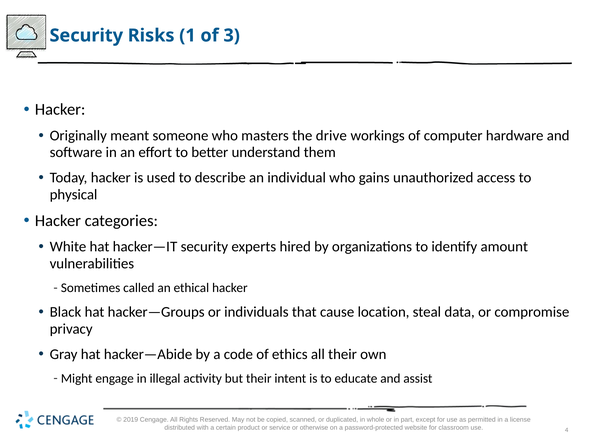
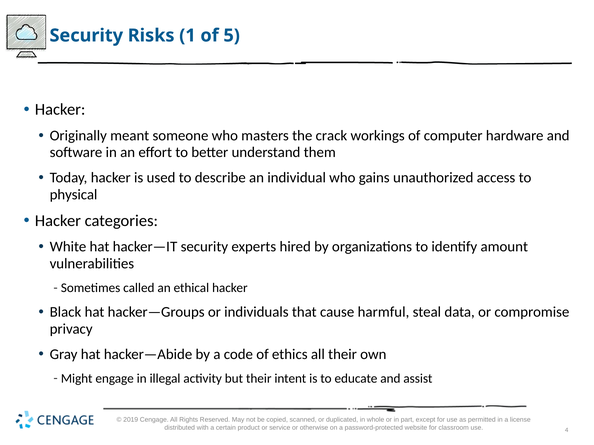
3: 3 -> 5 (232, 36)
drive: drive -> crack (331, 136)
location: location -> harmful (383, 312)
